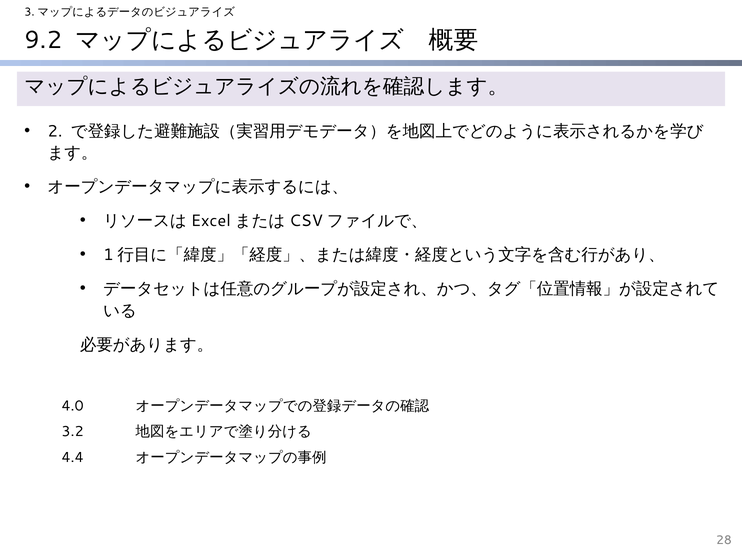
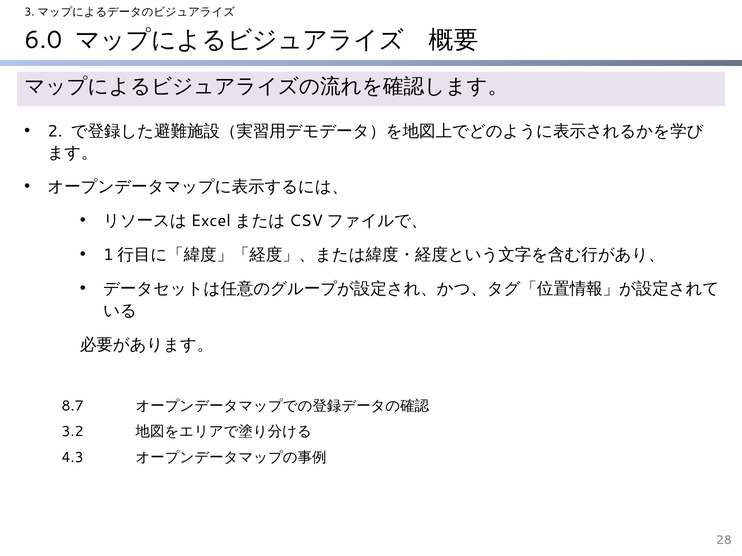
9.2: 9.2 -> 6.0 (43, 40)
4.0: 4.0 -> 8.7 (73, 406)
4.4: 4.4 -> 4.3 (73, 458)
